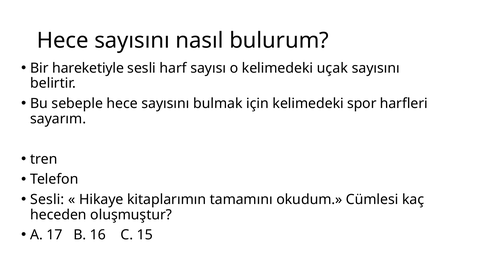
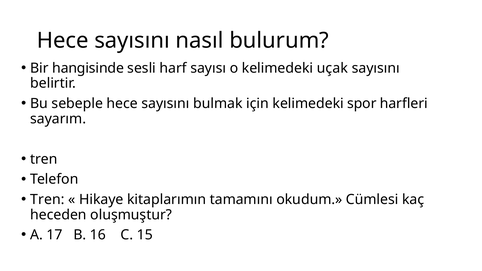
hareketiyle: hareketiyle -> hangisinde (88, 68)
Sesli: Sesli -> Tren (47, 200)
